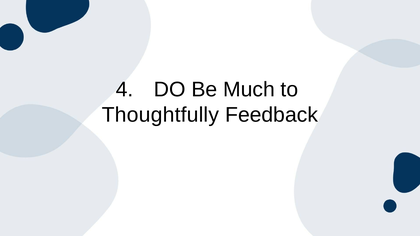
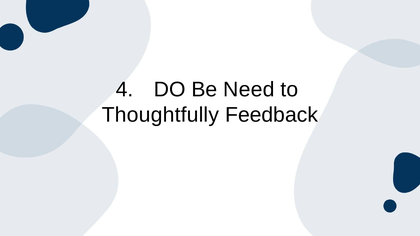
Much: Much -> Need (249, 90)
